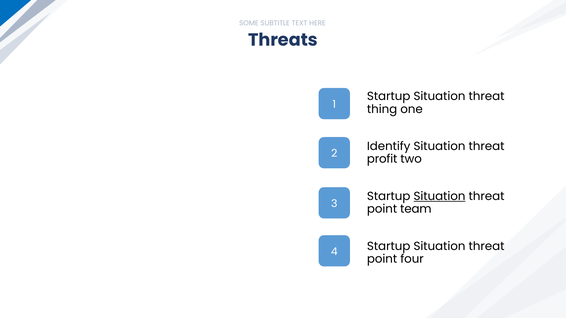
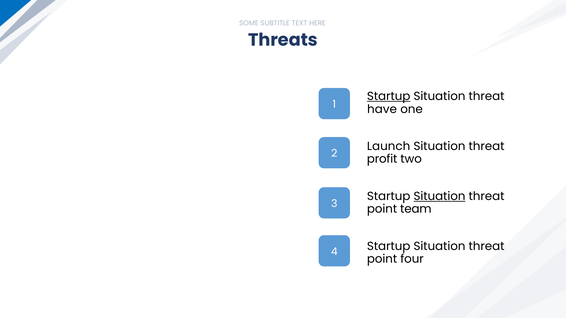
Startup underline: none -> present (389, 97)
thing: thing -> have (382, 109)
Identify: Identify -> Launch (389, 147)
